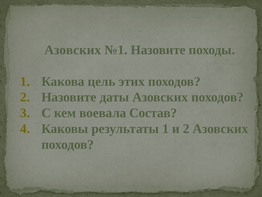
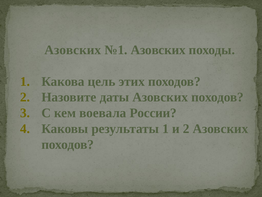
№1 Назовите: Назовите -> Азовских (158, 50)
Состав: Состав -> России (153, 113)
